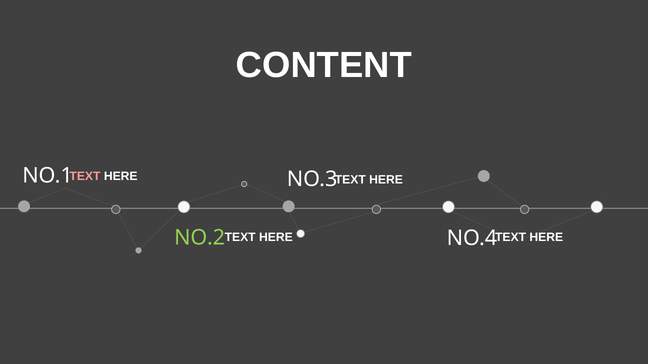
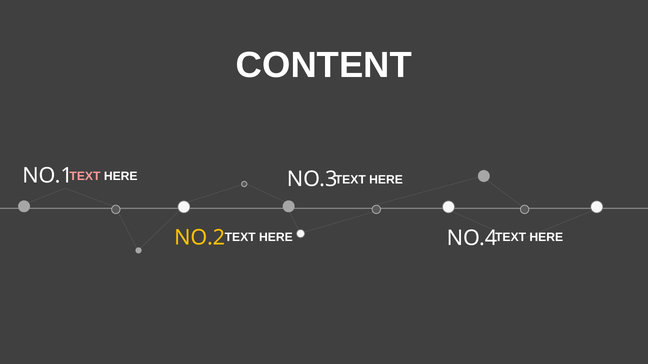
NO.2 colour: light green -> yellow (200, 238)
